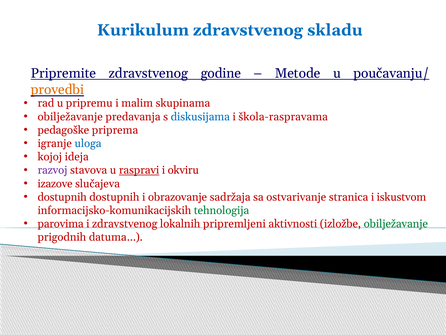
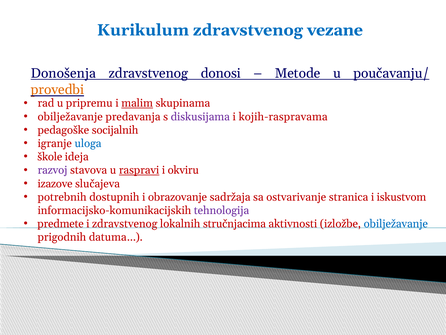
skladu: skladu -> vezane (335, 30)
Pripremite: Pripremite -> Donošenja (63, 73)
godine: godine -> donosi (221, 73)
malim underline: none -> present (137, 103)
diskusijama colour: blue -> purple (200, 116)
škola-raspravama: škola-raspravama -> kojih-raspravama (283, 116)
priprema: priprema -> socijalnih (115, 130)
kojoj: kojoj -> škole (50, 157)
dostupnih: dostupnih -> potrebnih (62, 197)
tehnologija colour: green -> purple (222, 210)
parovima: parovima -> predmete (61, 224)
pripremljeni: pripremljeni -> stručnjacima (234, 224)
obilježavanje colour: green -> blue (396, 224)
